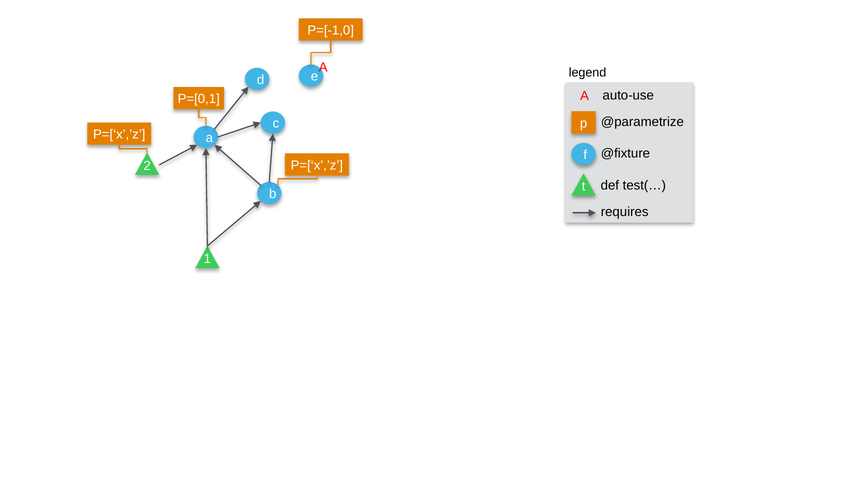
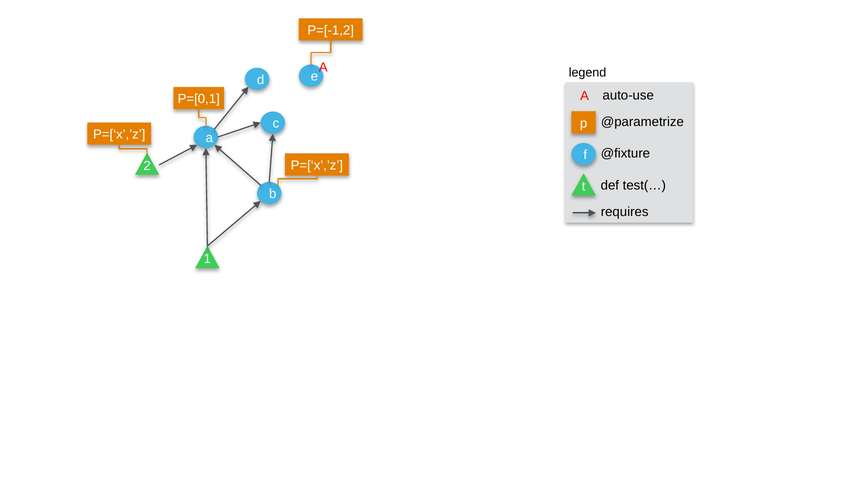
P=[-1,0: P=[-1,0 -> P=[-1,2 (331, 30)
